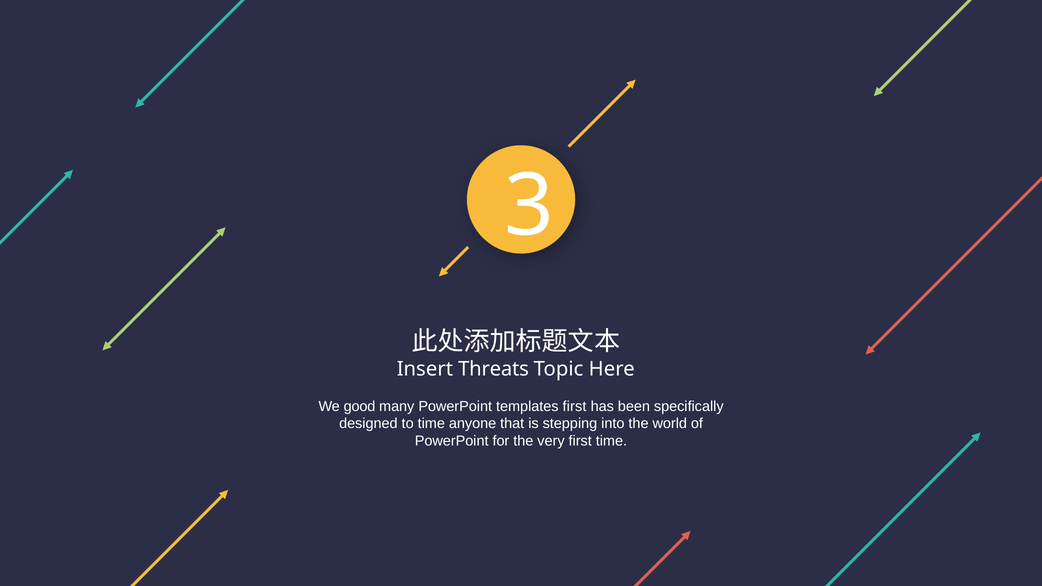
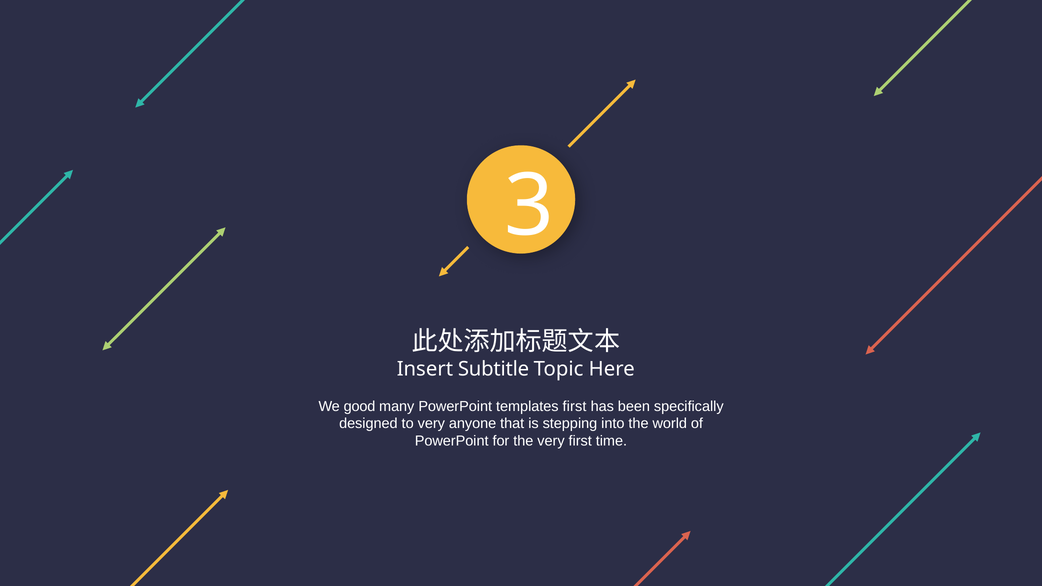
Threats: Threats -> Subtitle (494, 369)
to time: time -> very (431, 424)
